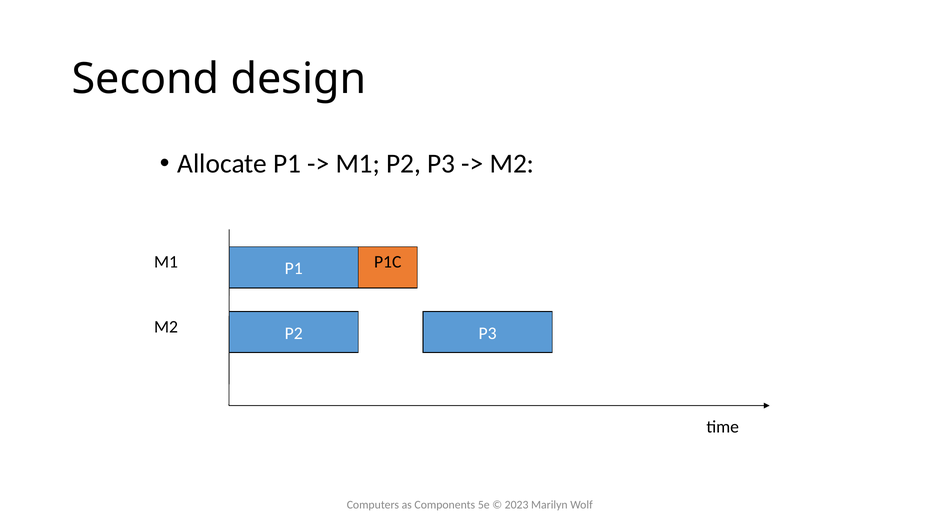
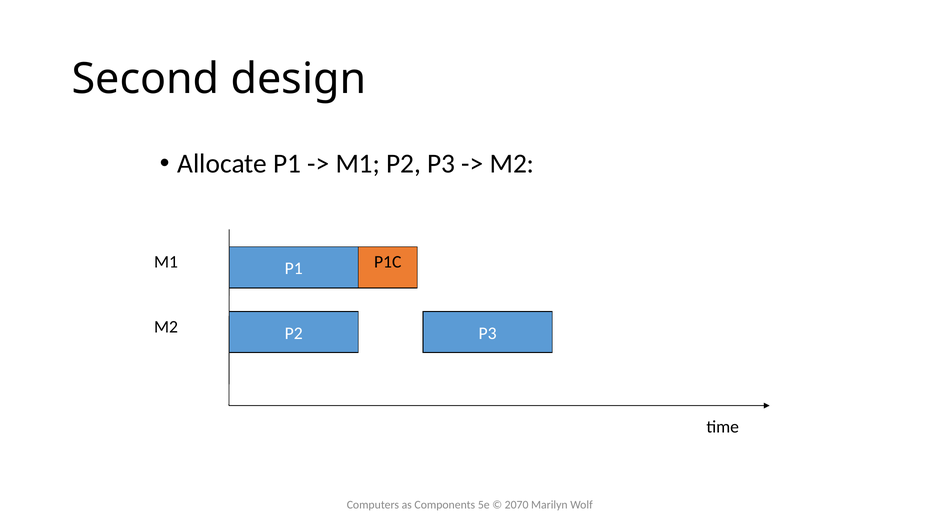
2023: 2023 -> 2070 (517, 505)
